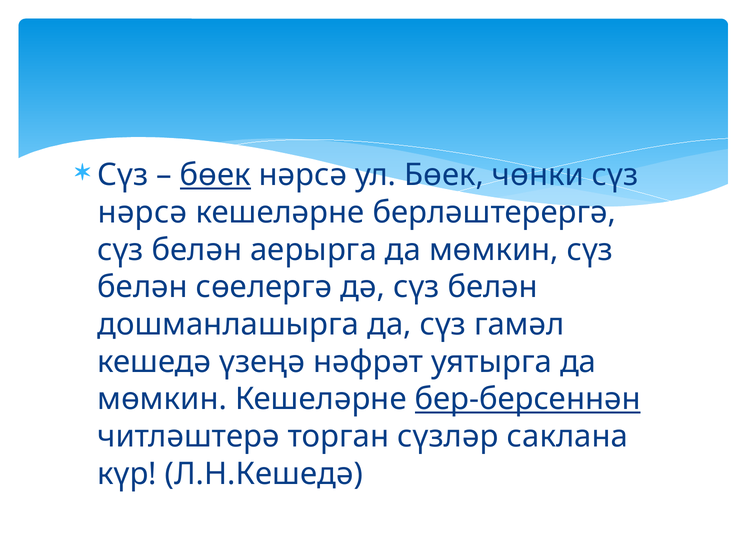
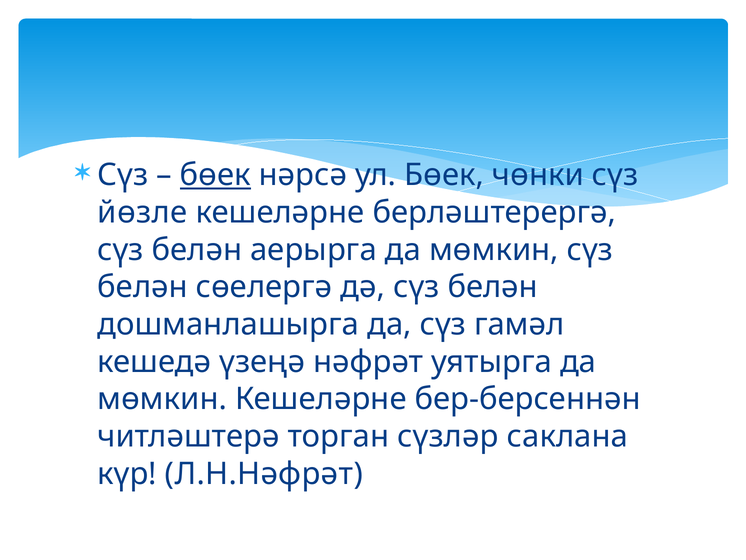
нәрсә: нәрсә -> йөзле (142, 212)
бер-берсеннән underline: present -> none (528, 399)
Л.Н.Кешедә: Л.Н.Кешедә -> Л.Н.Нәфрәт (264, 473)
